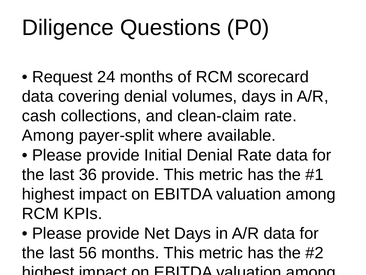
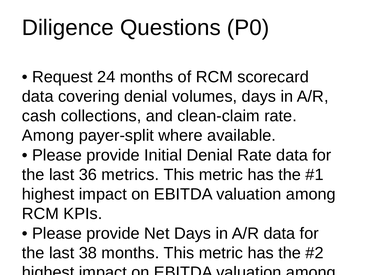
36 provide: provide -> metrics (130, 174)
56: 56 -> 38 (88, 252)
